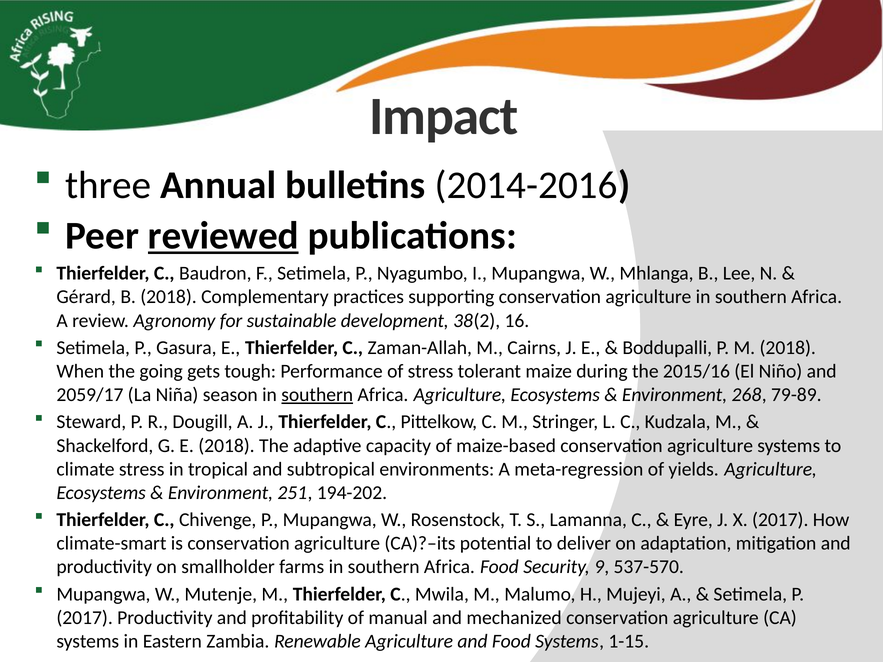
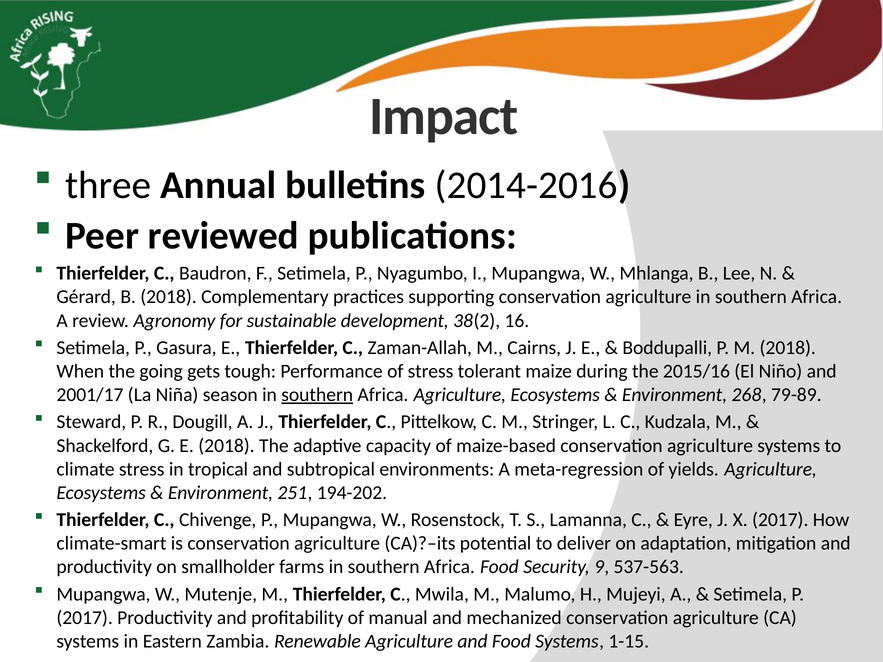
reviewed underline: present -> none (223, 236)
2059/17: 2059/17 -> 2001/17 (90, 395)
537-570: 537-570 -> 537-563 (649, 567)
